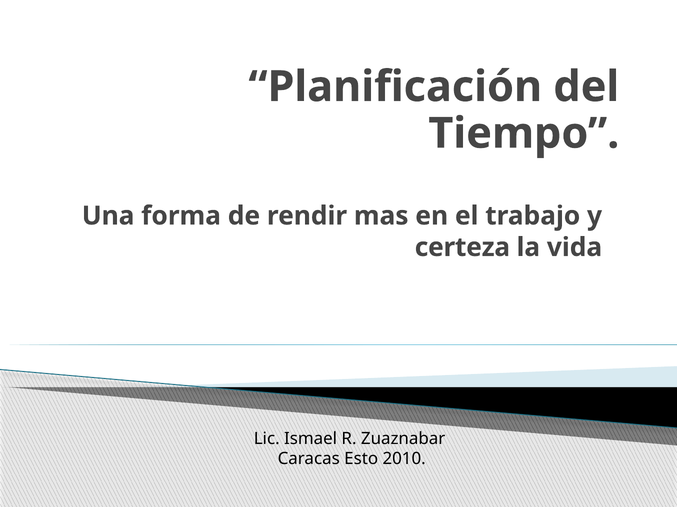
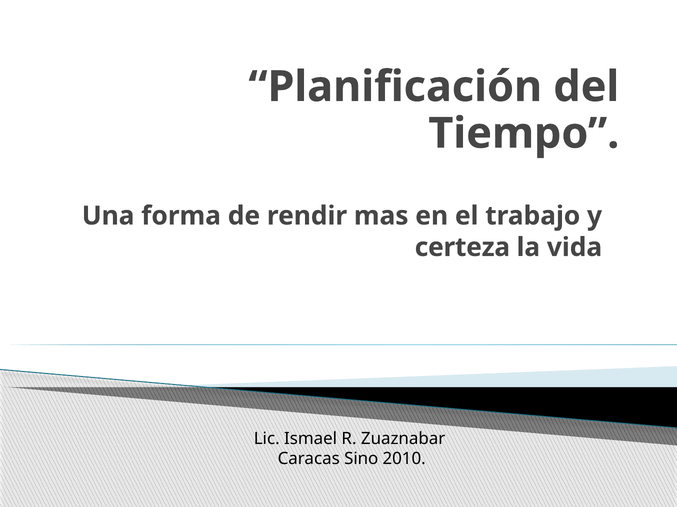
Esto: Esto -> Sino (361, 459)
